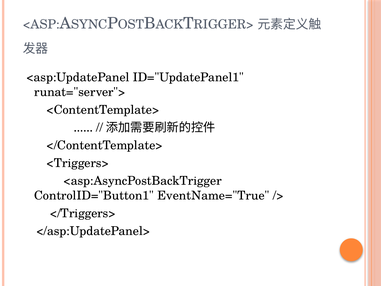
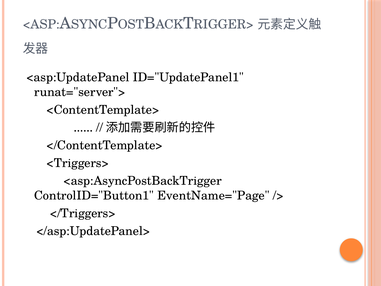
EventName="True: EventName="True -> EventName="Page (213, 195)
